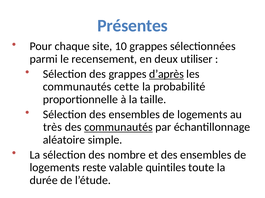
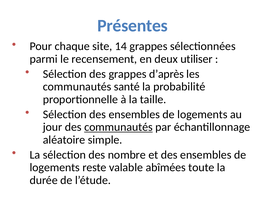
10: 10 -> 14 (121, 46)
d’après underline: present -> none (167, 74)
cette: cette -> santé (127, 87)
très: très -> jour (53, 128)
quintiles: quintiles -> abîmées (166, 168)
